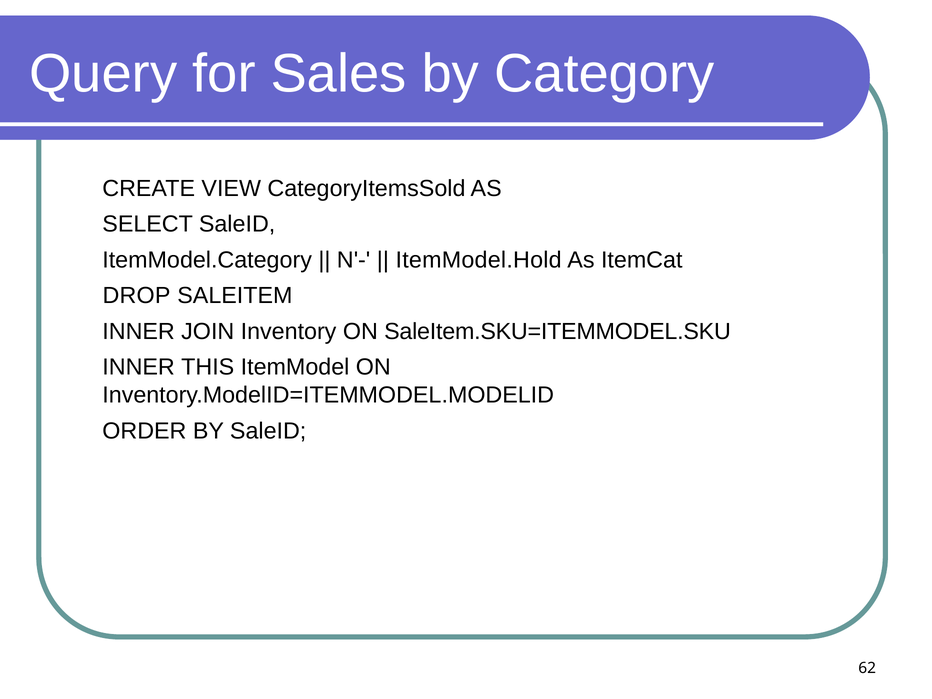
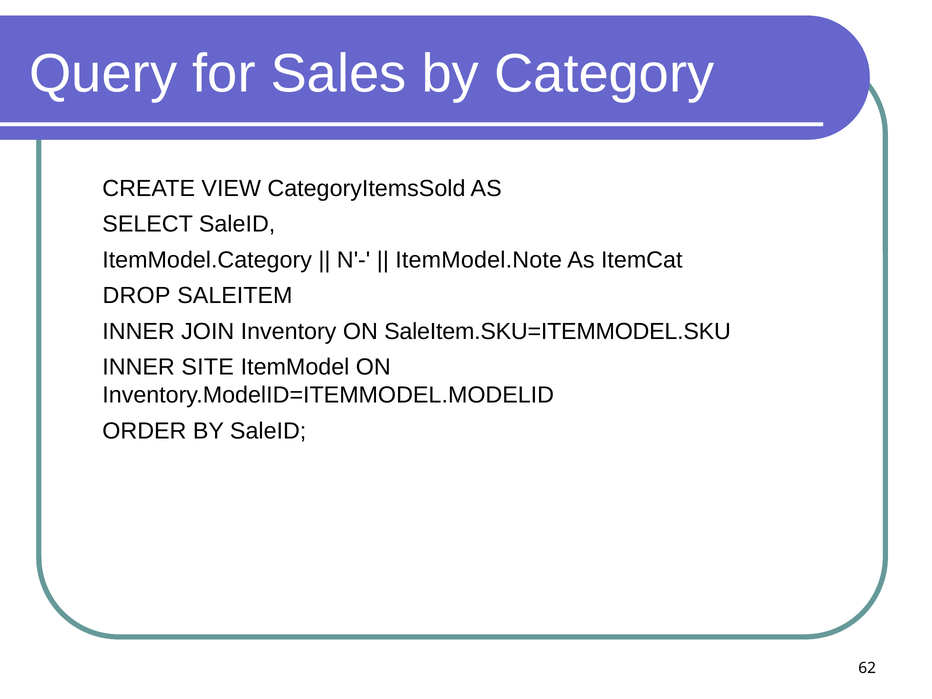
ItemModel.Hold: ItemModel.Hold -> ItemModel.Note (479, 260)
THIS: THIS -> SITE (208, 367)
